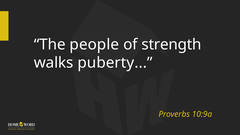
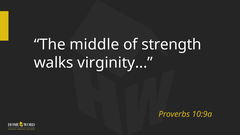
people: people -> middle (94, 45)
puberty: puberty -> virginity (115, 63)
